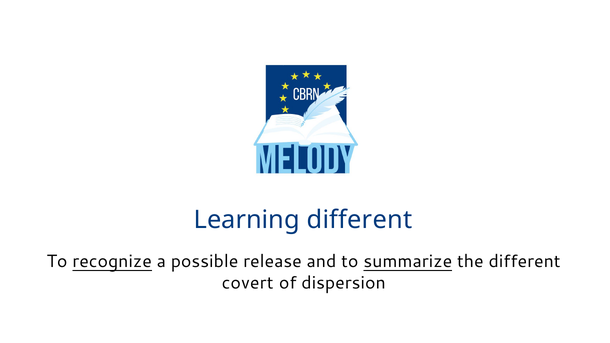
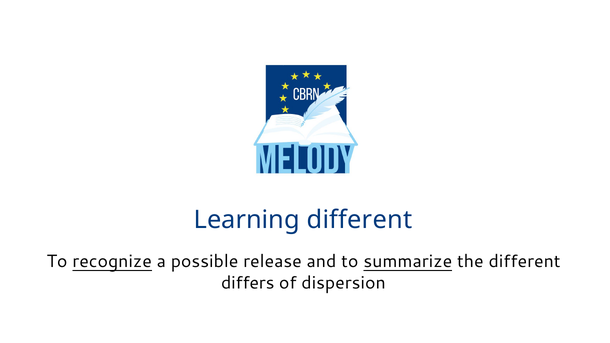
covert: covert -> differs (248, 283)
